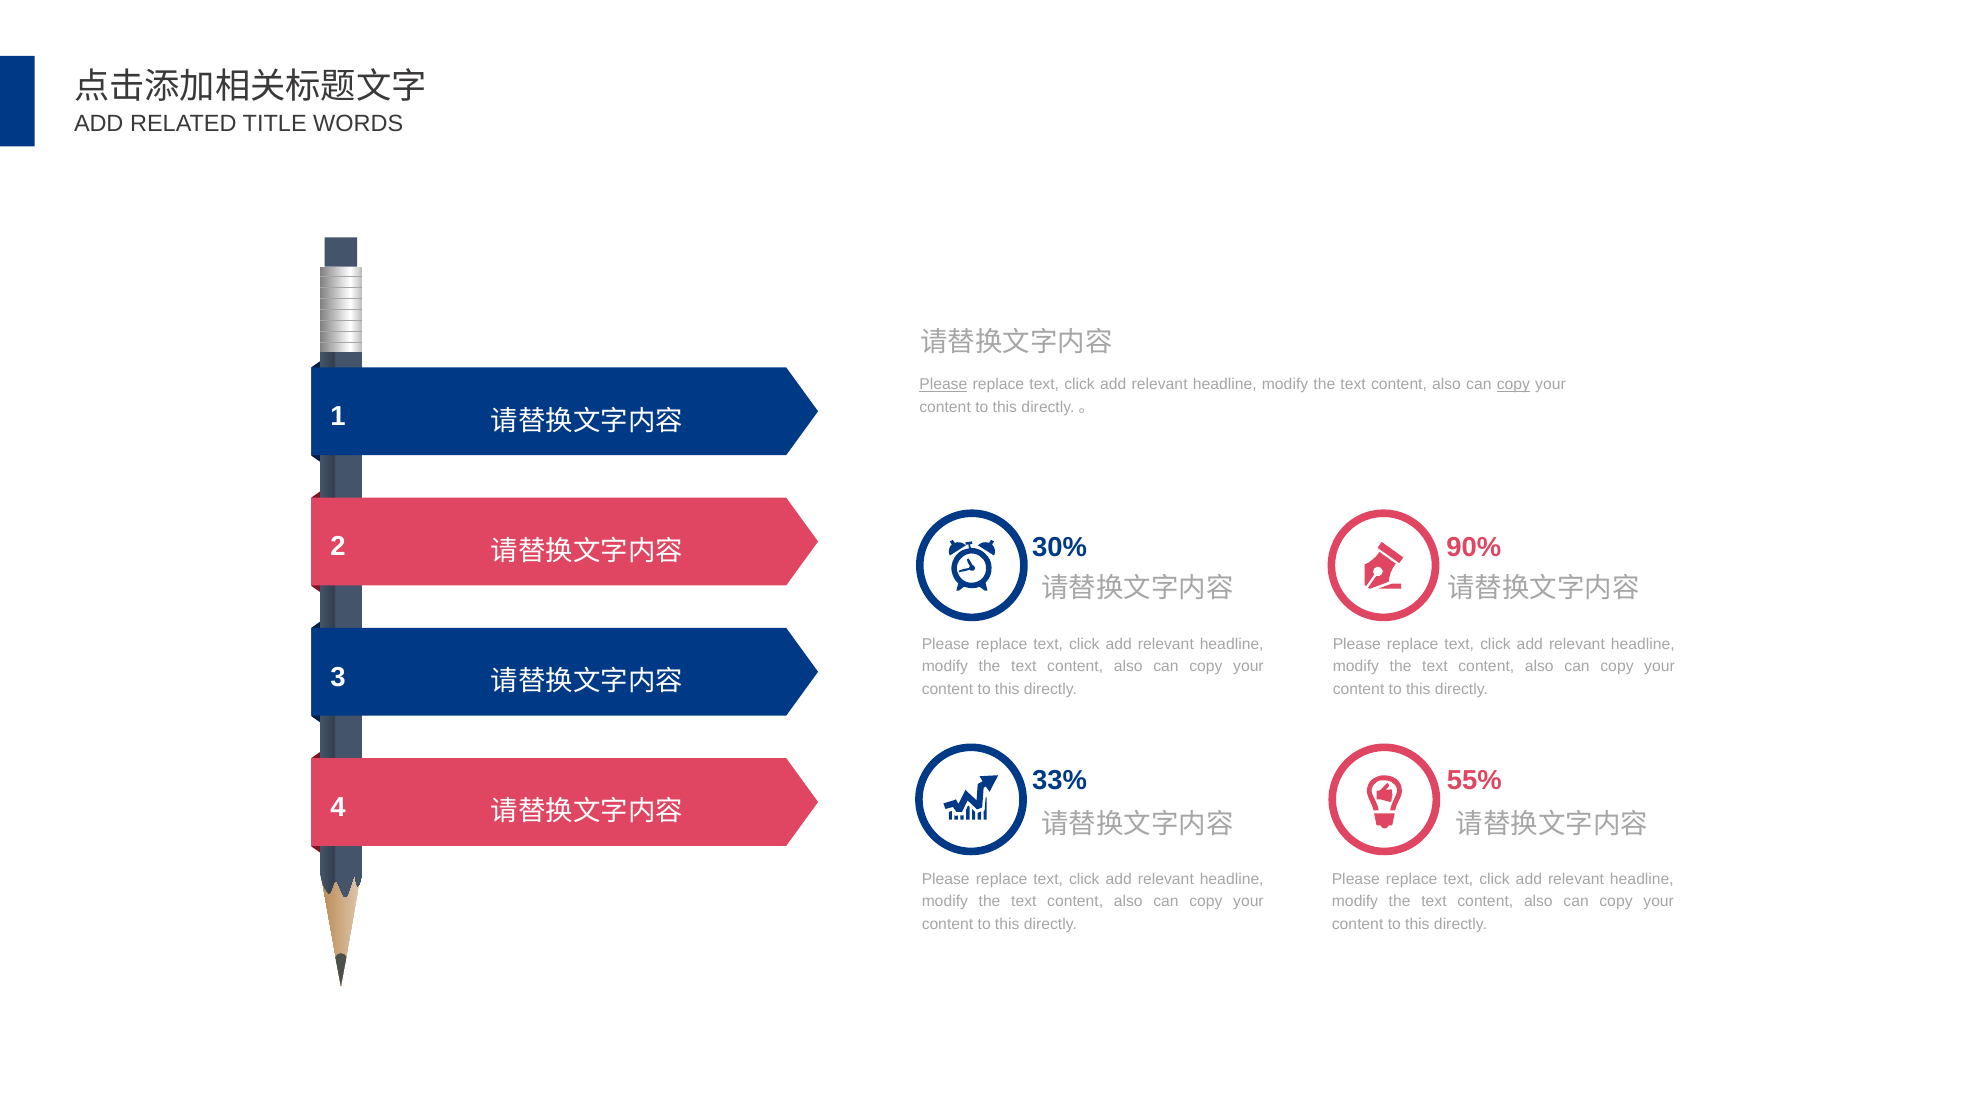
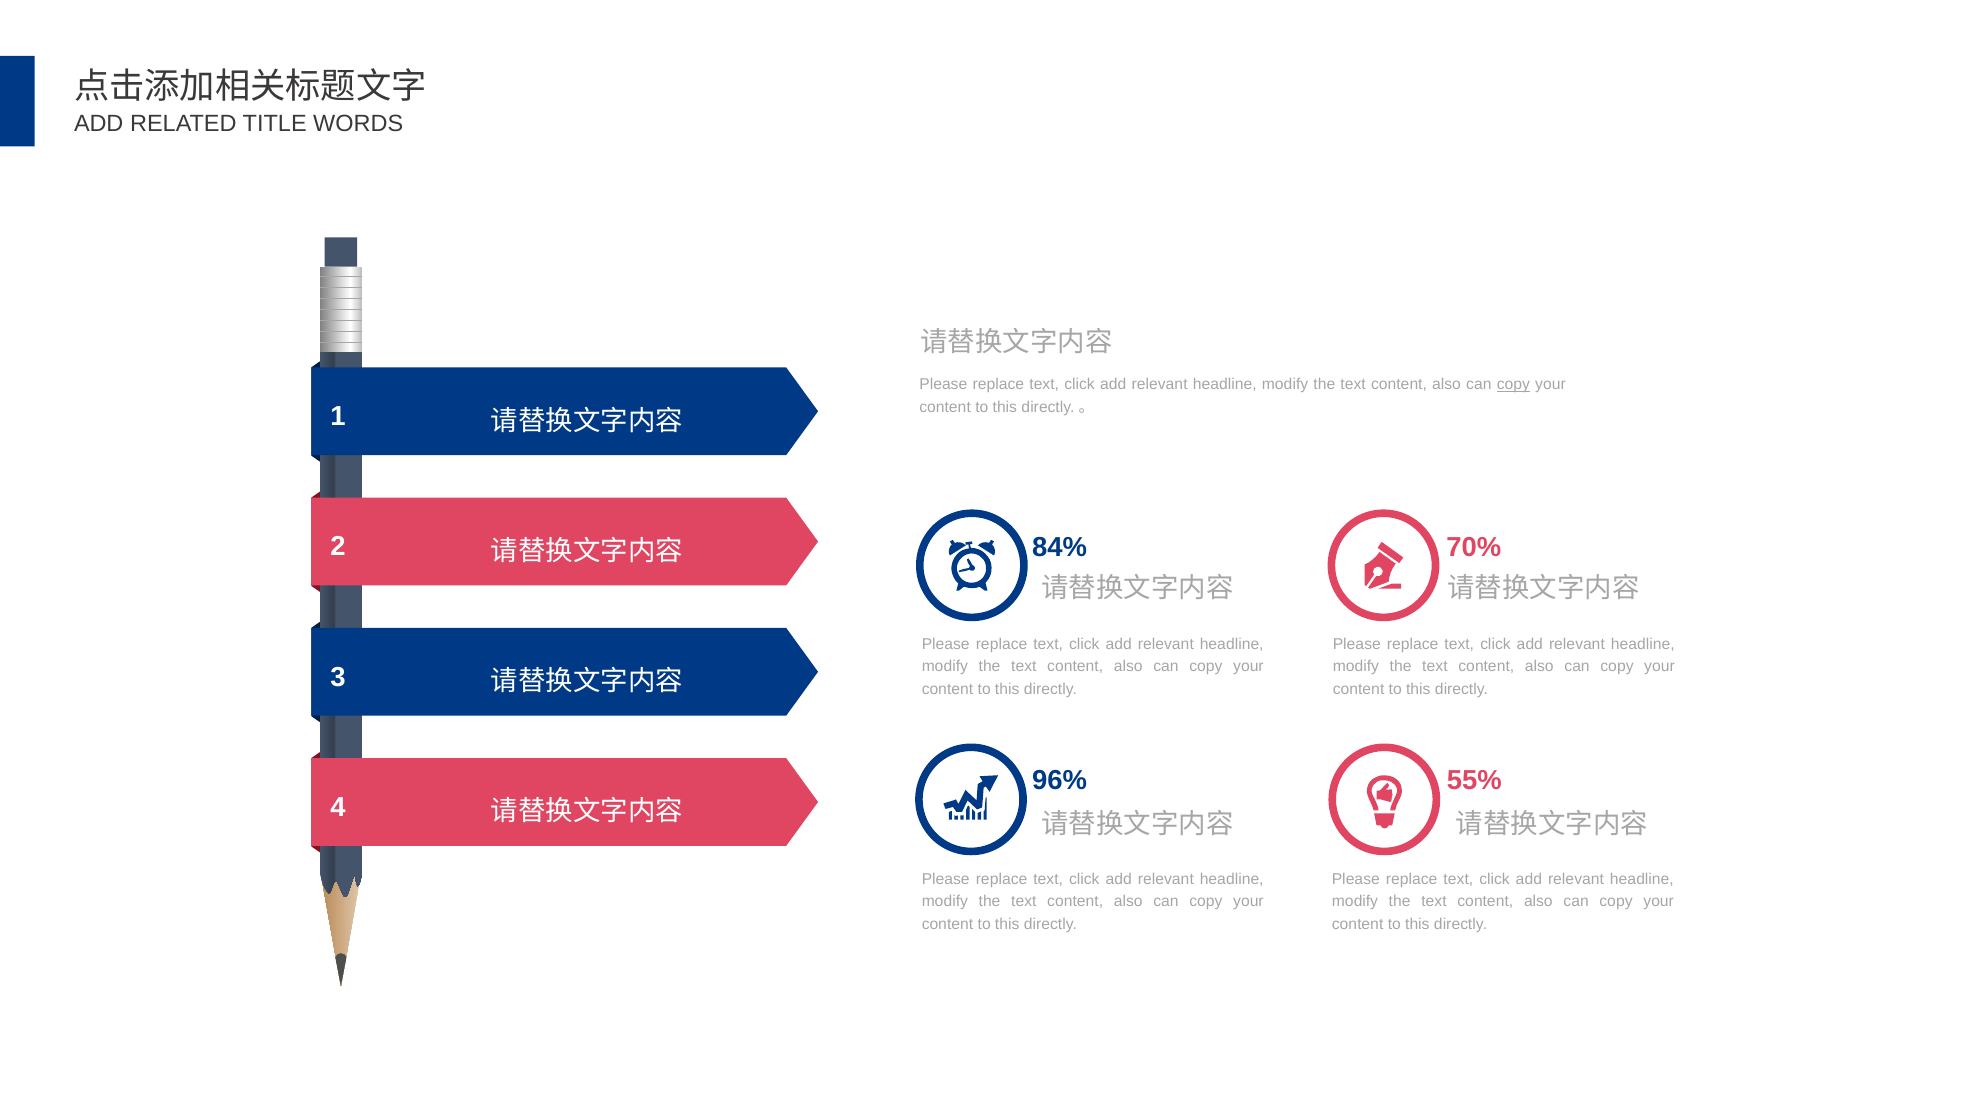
Please underline: present -> none (943, 384)
30%: 30% -> 84% (1060, 547)
90%: 90% -> 70% (1474, 547)
33%: 33% -> 96% (1060, 780)
